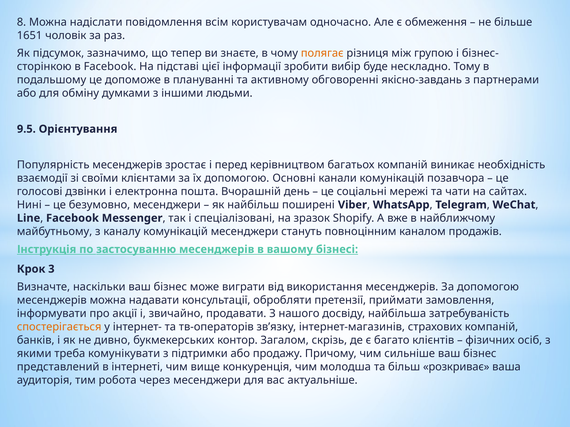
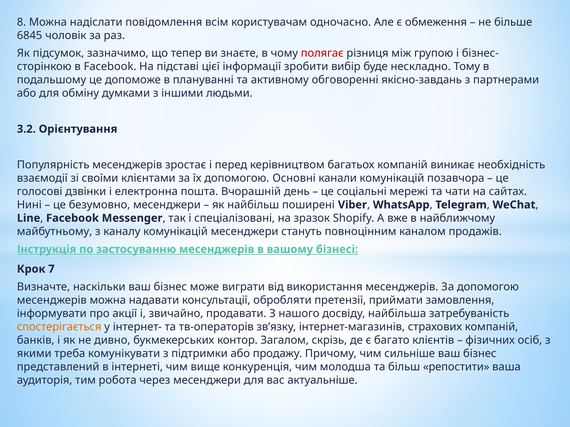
1651: 1651 -> 6845 (30, 35)
полягає colour: orange -> red (322, 53)
9.5: 9.5 -> 3.2 (26, 129)
3: 3 -> 7 (51, 269)
розкриває: розкриває -> репостити (456, 367)
